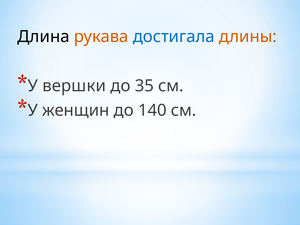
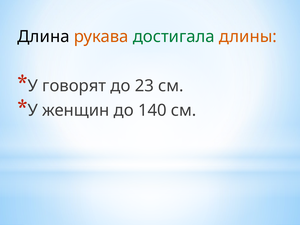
достигала colour: blue -> green (174, 37)
вершки: вершки -> говорят (74, 86)
35: 35 -> 23 (144, 86)
